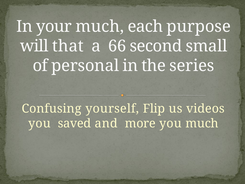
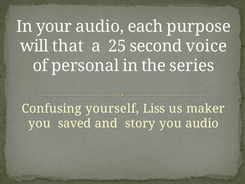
your much: much -> audio (100, 26)
66: 66 -> 25 (117, 46)
small: small -> voice (206, 46)
Flip: Flip -> Liss (154, 109)
videos: videos -> maker (205, 109)
more: more -> story (140, 123)
you much: much -> audio (202, 123)
